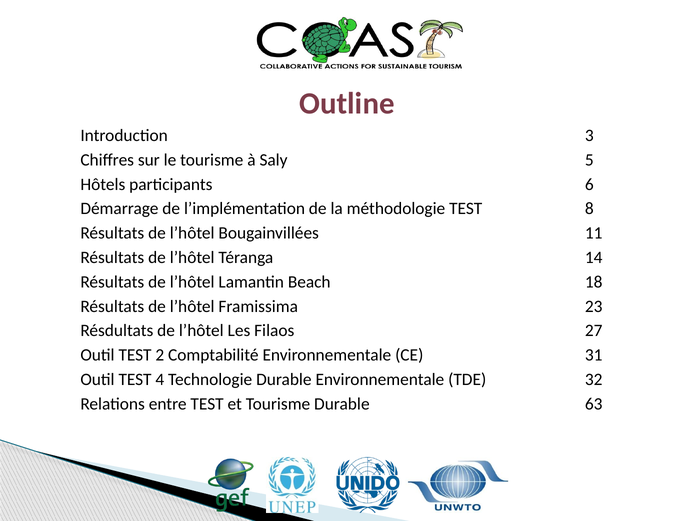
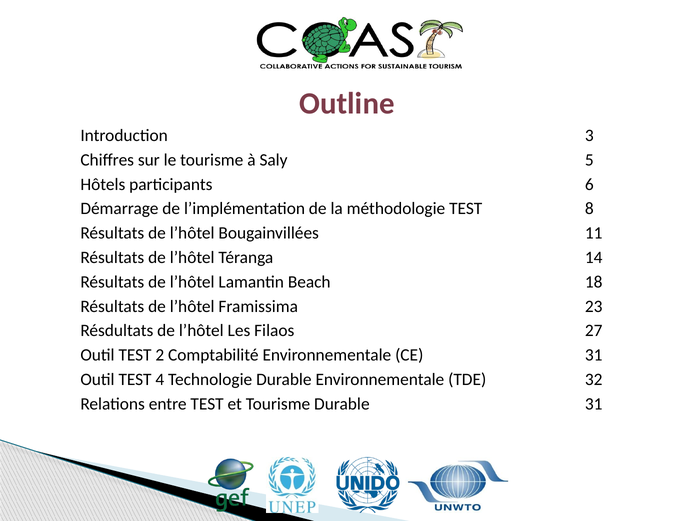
Durable 63: 63 -> 31 (594, 404)
